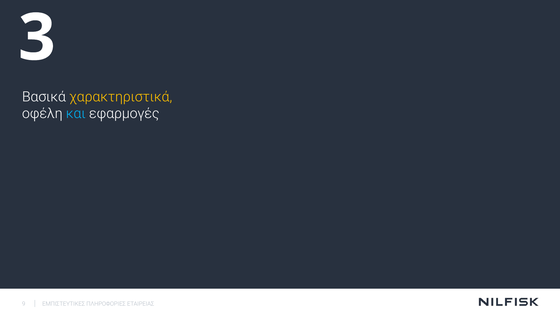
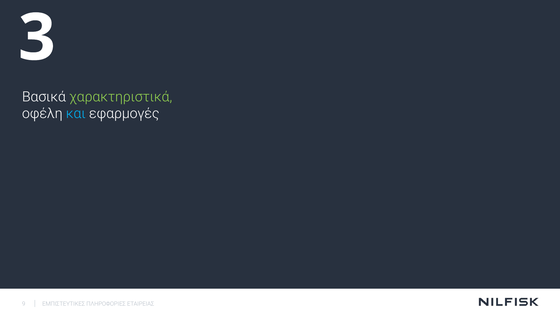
χαρακτηριστικά colour: yellow -> light green (121, 97)
